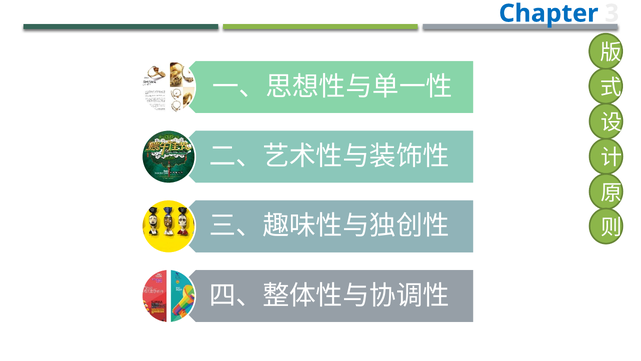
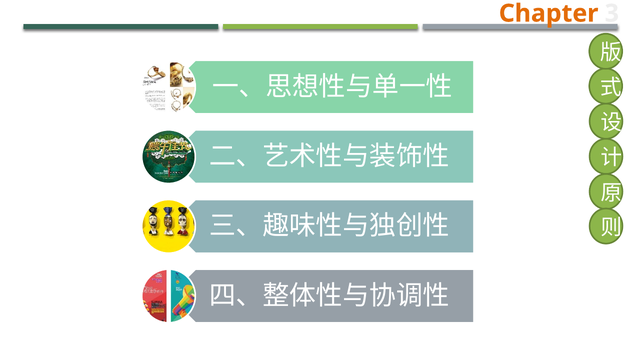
Chapter colour: blue -> orange (549, 13)
